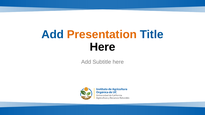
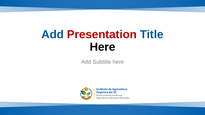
Presentation colour: orange -> red (102, 35)
